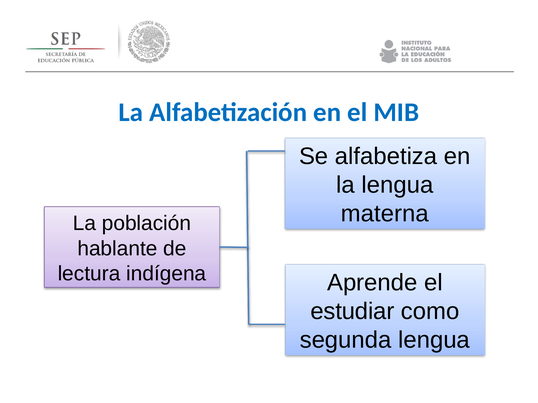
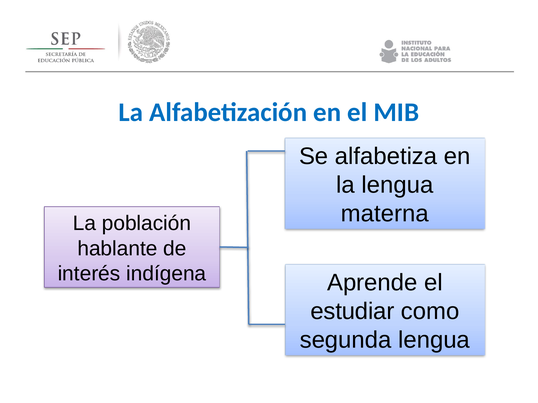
lectura: lectura -> interés (89, 274)
